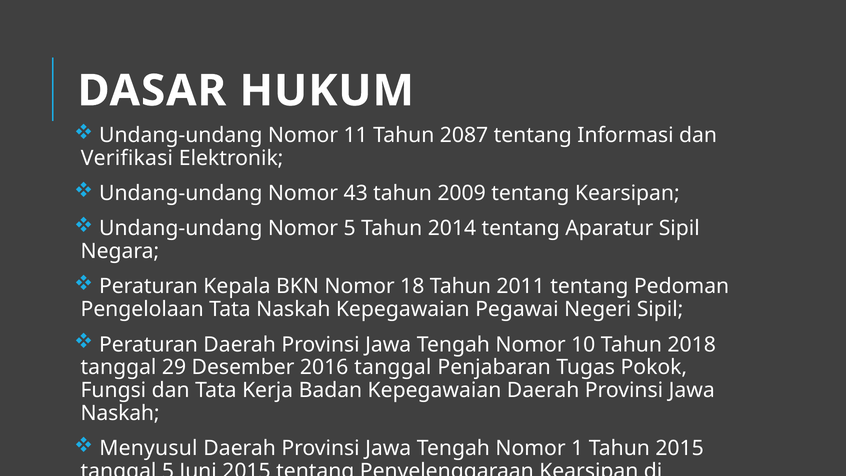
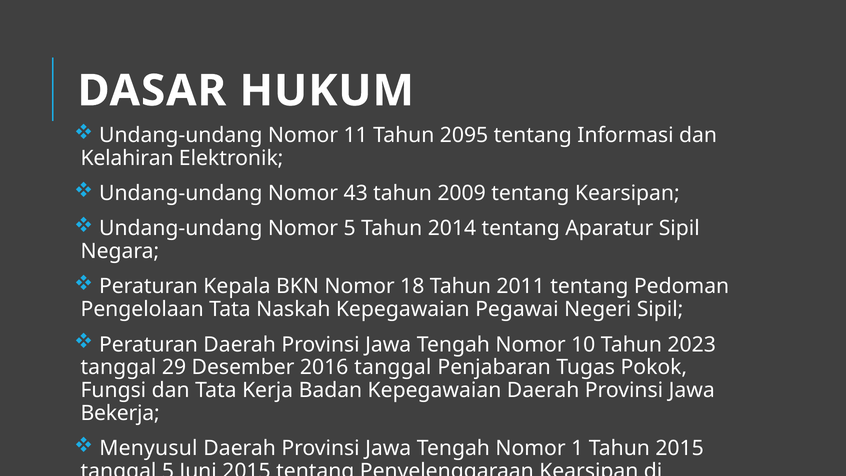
2087: 2087 -> 2095 (464, 135)
Verifikasi: Verifikasi -> Kelahiran (127, 158)
2018: 2018 -> 2023 (692, 344)
Naskah: Naskah -> Bekerja (120, 413)
